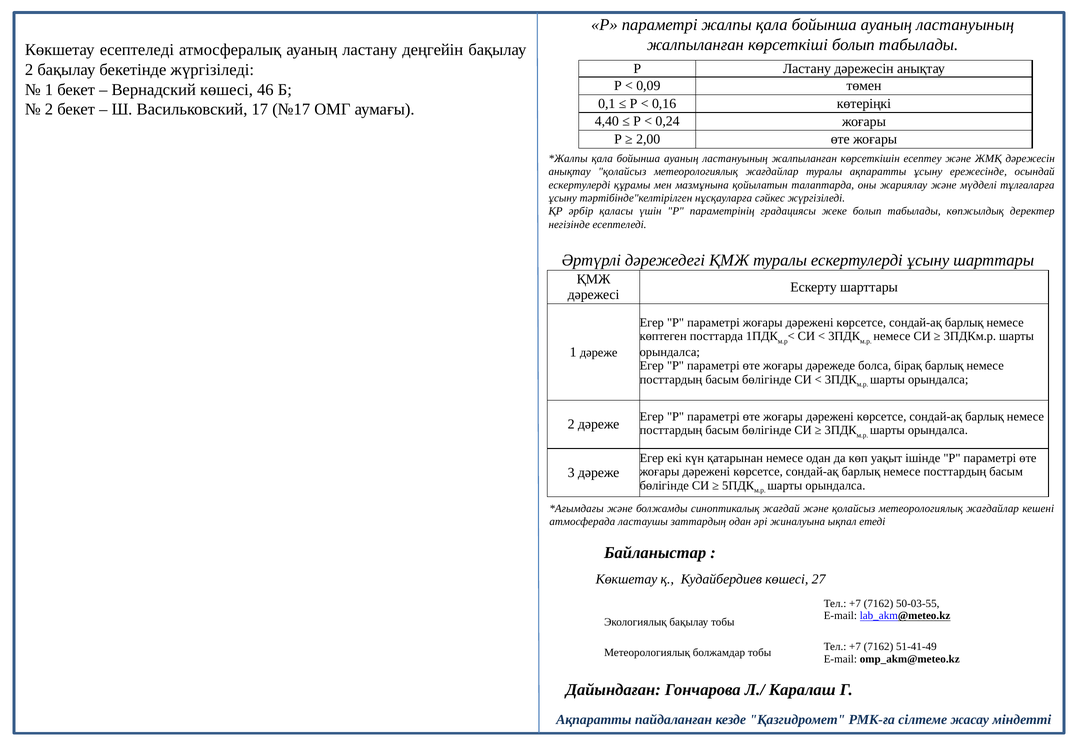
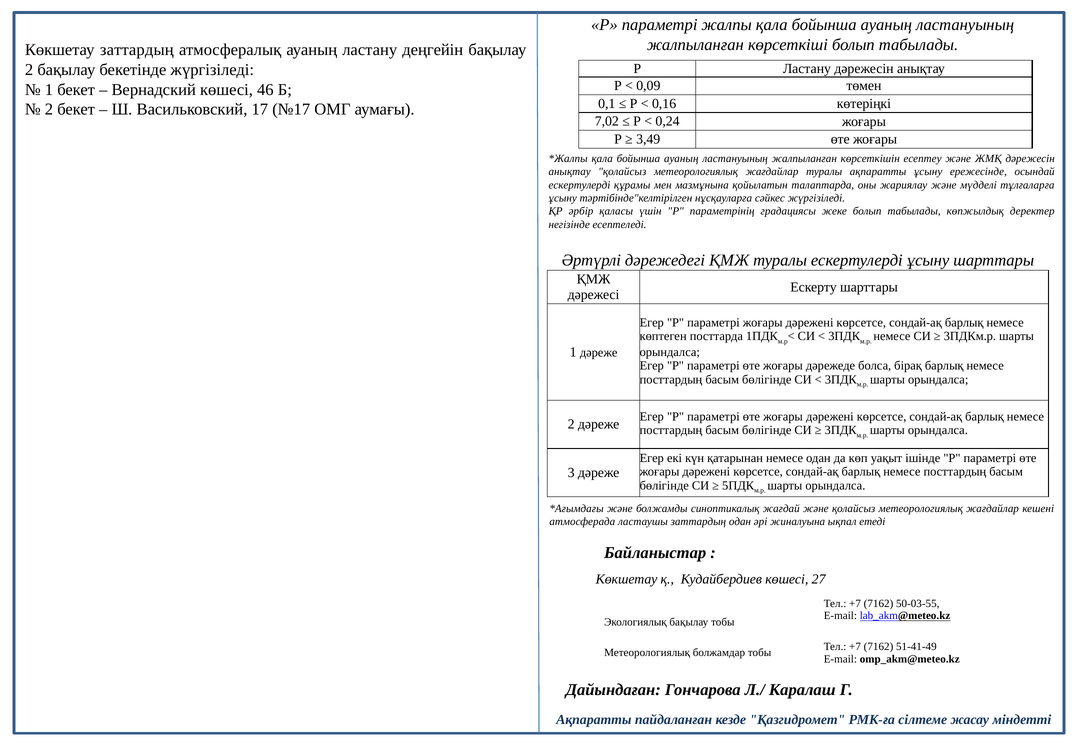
Көкшетау есептеледі: есептеледі -> заттардың (137, 50)
4,40: 4,40 -> 7,02 (607, 121)
2,00: 2,00 -> 3,49 (648, 139)
